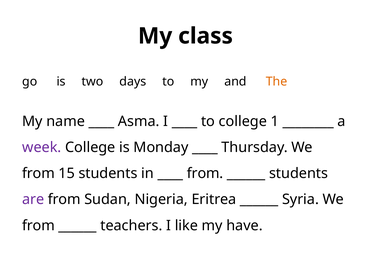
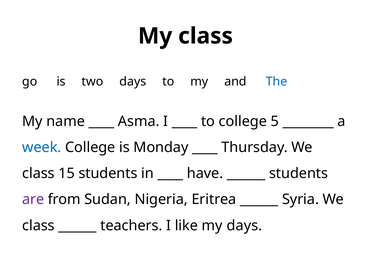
The colour: orange -> blue (277, 81)
1: 1 -> 5 (275, 121)
week colour: purple -> blue (42, 147)
from: from -> class (38, 173)
from: from -> have (205, 173)
from: from -> class (38, 225)
my have: have -> days (244, 225)
